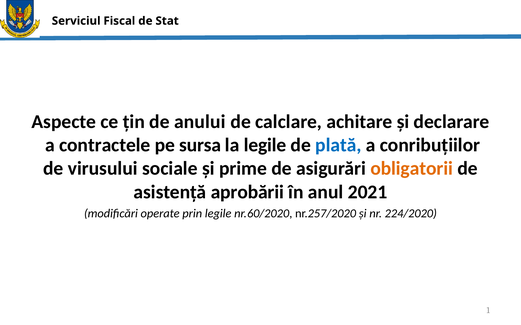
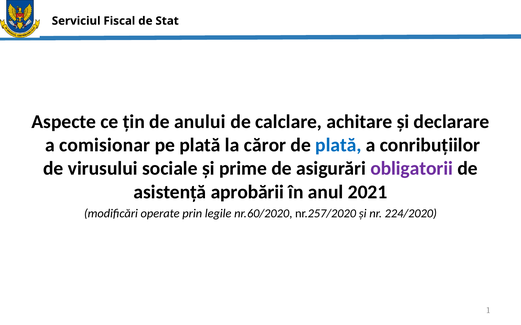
contractele: contractele -> comisionar (105, 145)
pe sursa: sursa -> plată (200, 145)
la legile: legile -> căror (265, 145)
obligatorii colour: orange -> purple (412, 169)
